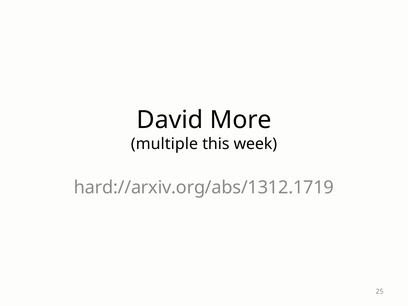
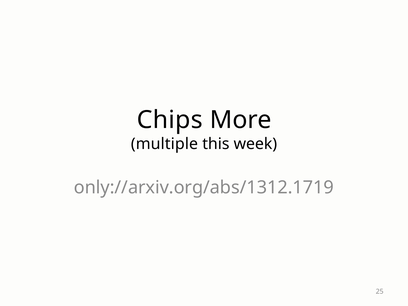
David: David -> Chips (170, 120)
hard://arxiv.org/abs/1312.1719: hard://arxiv.org/abs/1312.1719 -> only://arxiv.org/abs/1312.1719 (204, 188)
